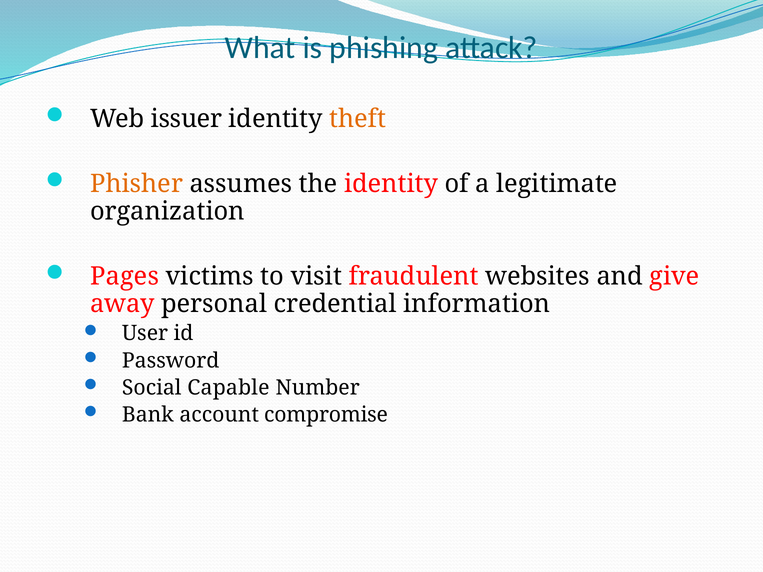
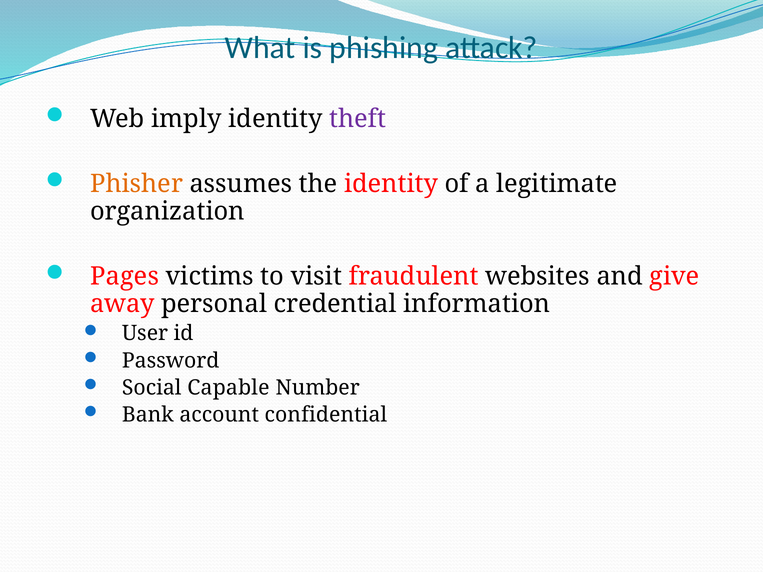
issuer: issuer -> imply (186, 119)
theft colour: orange -> purple (358, 119)
compromise: compromise -> confidential (326, 415)
